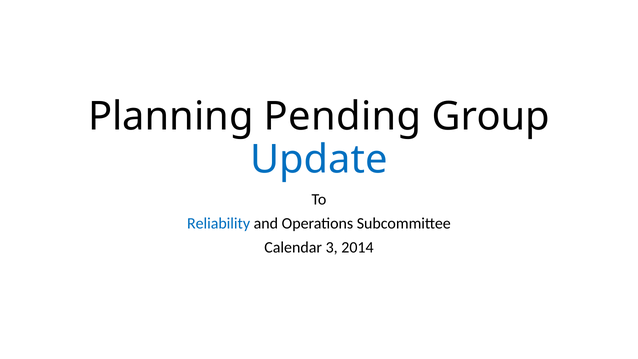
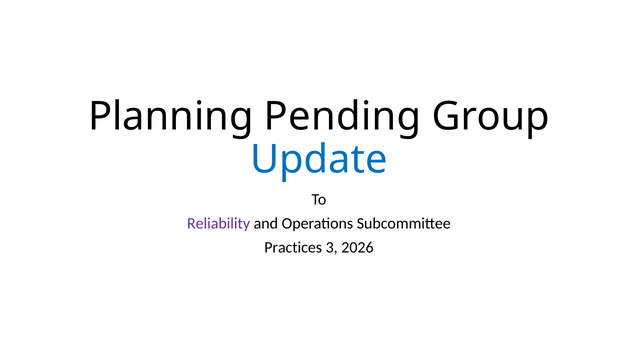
Reliability colour: blue -> purple (219, 223)
Calendar: Calendar -> Practices (293, 247)
2014: 2014 -> 2026 (357, 247)
